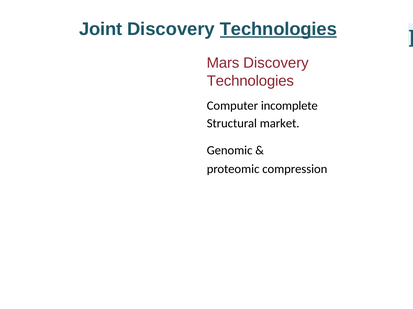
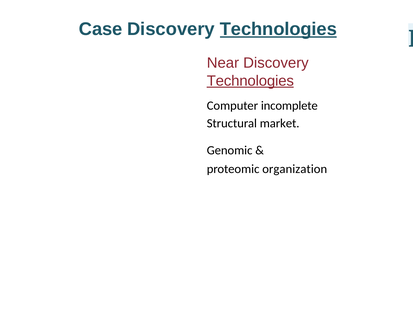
Joint: Joint -> Case (101, 29)
Mars: Mars -> Near (223, 63)
Technologies underline: none -> present (250, 81)
compression: compression -> organization (295, 169)
